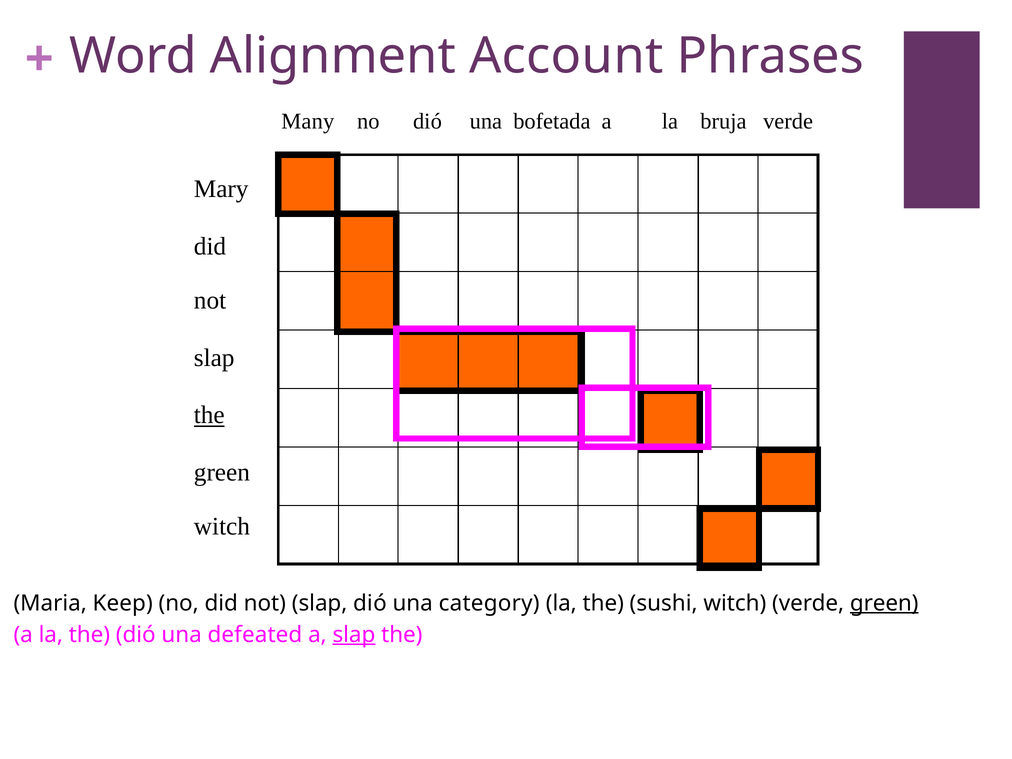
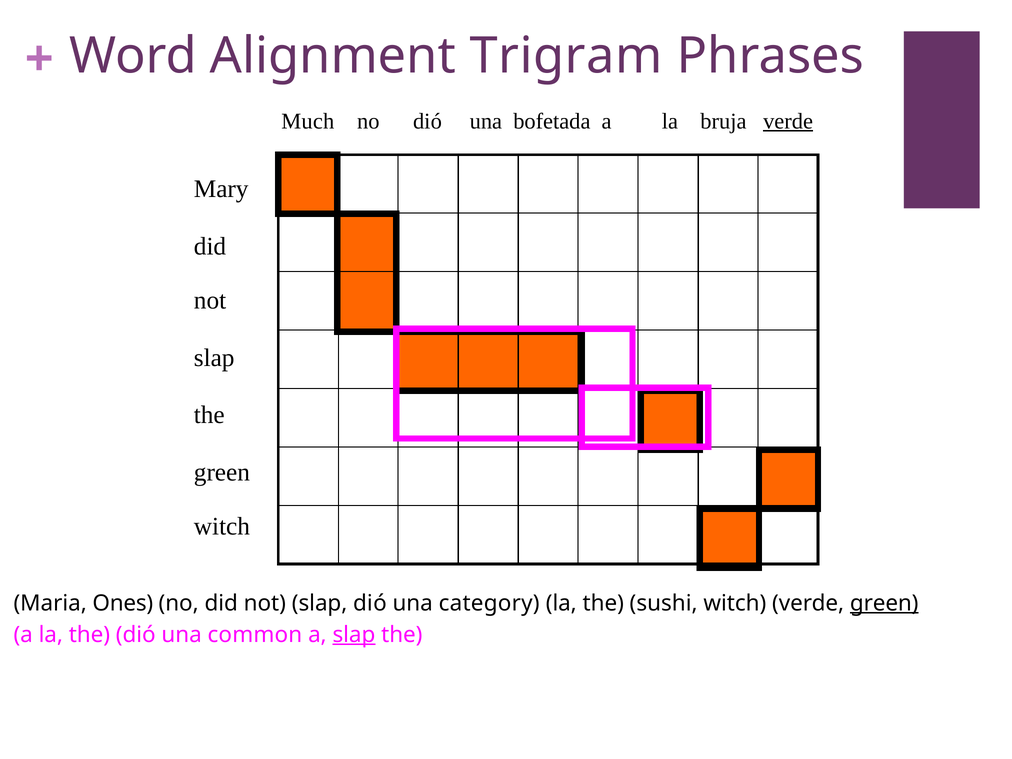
Account: Account -> Trigram (566, 56)
Many: Many -> Much (308, 121)
verde underline: none -> present (788, 121)
the underline: present -> none (209, 415)
Keep: Keep -> Ones (123, 603)
defeated: defeated -> common (255, 635)
